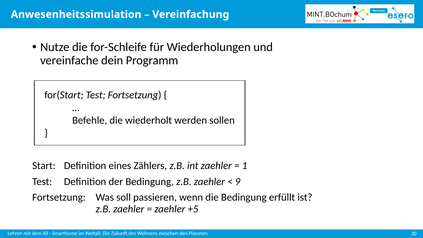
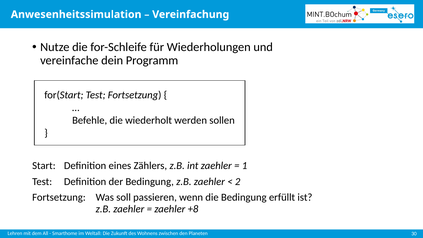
9: 9 -> 2 (238, 182)
+5: +5 -> +8 (193, 209)
